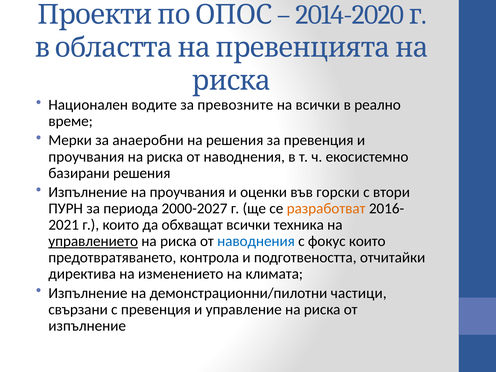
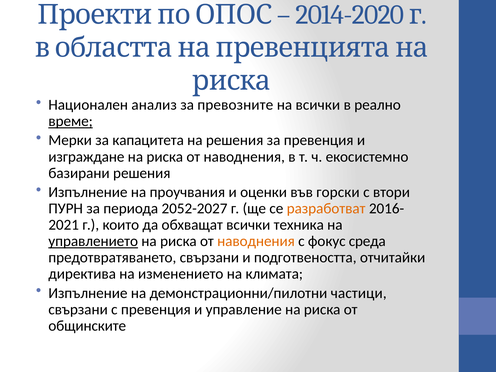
водите: водите -> анализ (154, 105)
време underline: none -> present (71, 121)
анаеробни: анаеробни -> капацитета (148, 140)
проучвания: проучвания -> изграждане (86, 157)
2000-2027: 2000-2027 -> 2052-2027 (195, 208)
наводнения colour: blue -> orange (256, 241)
фокус които: които -> среда (367, 241)
предотвратяването контрола: контрола -> свързани (209, 258)
изпълнение: изпълнение -> общинските (87, 326)
